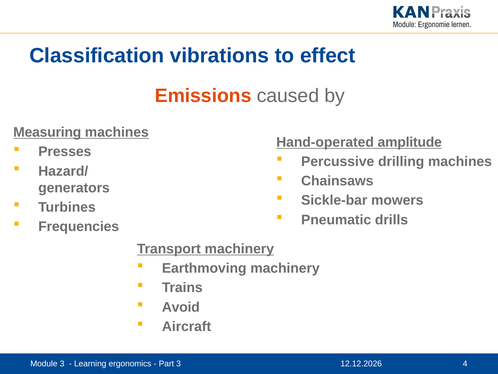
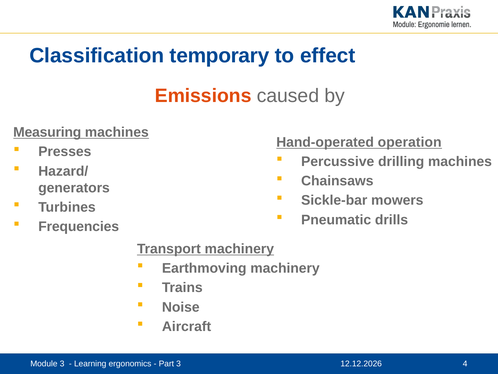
vibrations: vibrations -> temporary (220, 56)
amplitude: amplitude -> operation (410, 142)
Avoid: Avoid -> Noise (181, 307)
